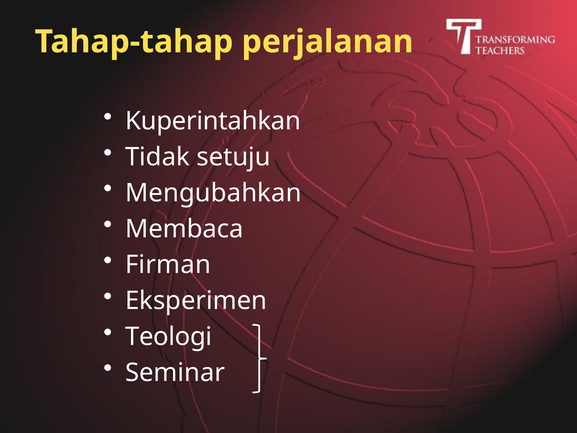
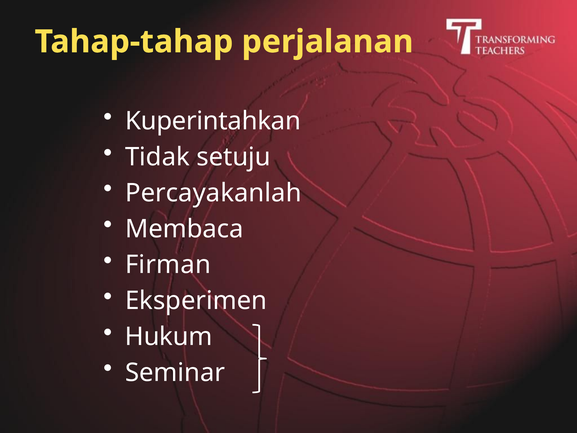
Mengubahkan: Mengubahkan -> Percayakanlah (213, 193)
Teologi: Teologi -> Hukum (169, 337)
